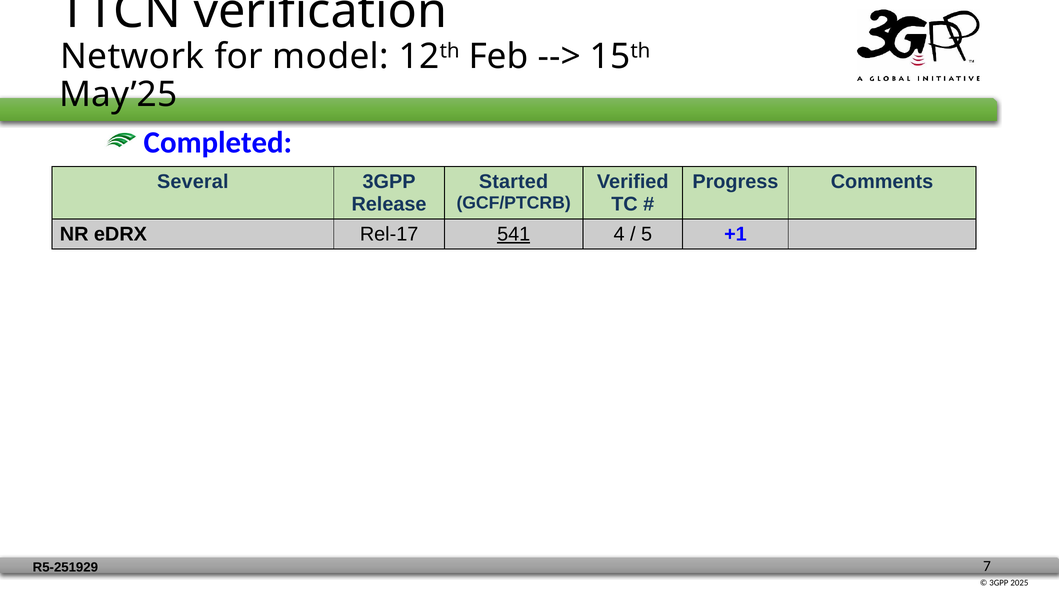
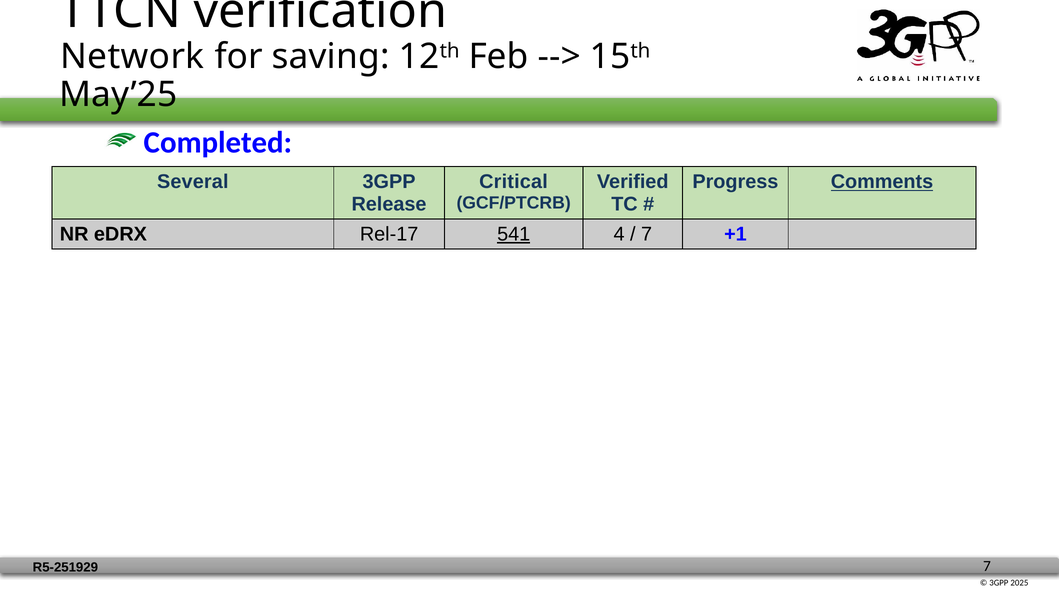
model: model -> saving (331, 57)
Started: Started -> Critical (513, 182)
Comments underline: none -> present (882, 182)
5: 5 -> 7 (647, 234)
